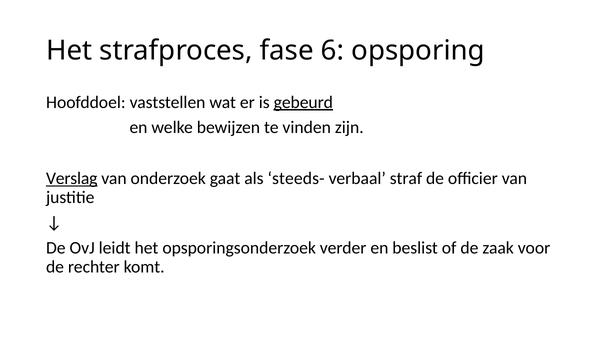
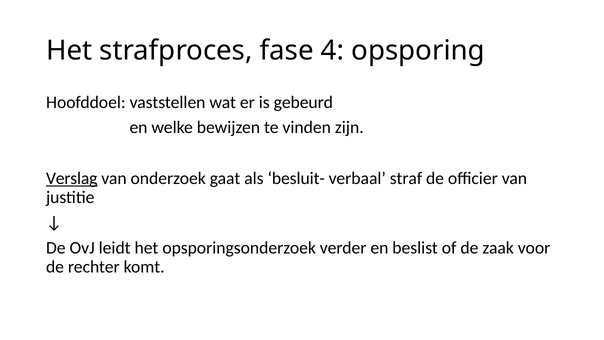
6: 6 -> 4 (333, 51)
gebeurd underline: present -> none (303, 102)
steeds-: steeds- -> besluit- (296, 178)
